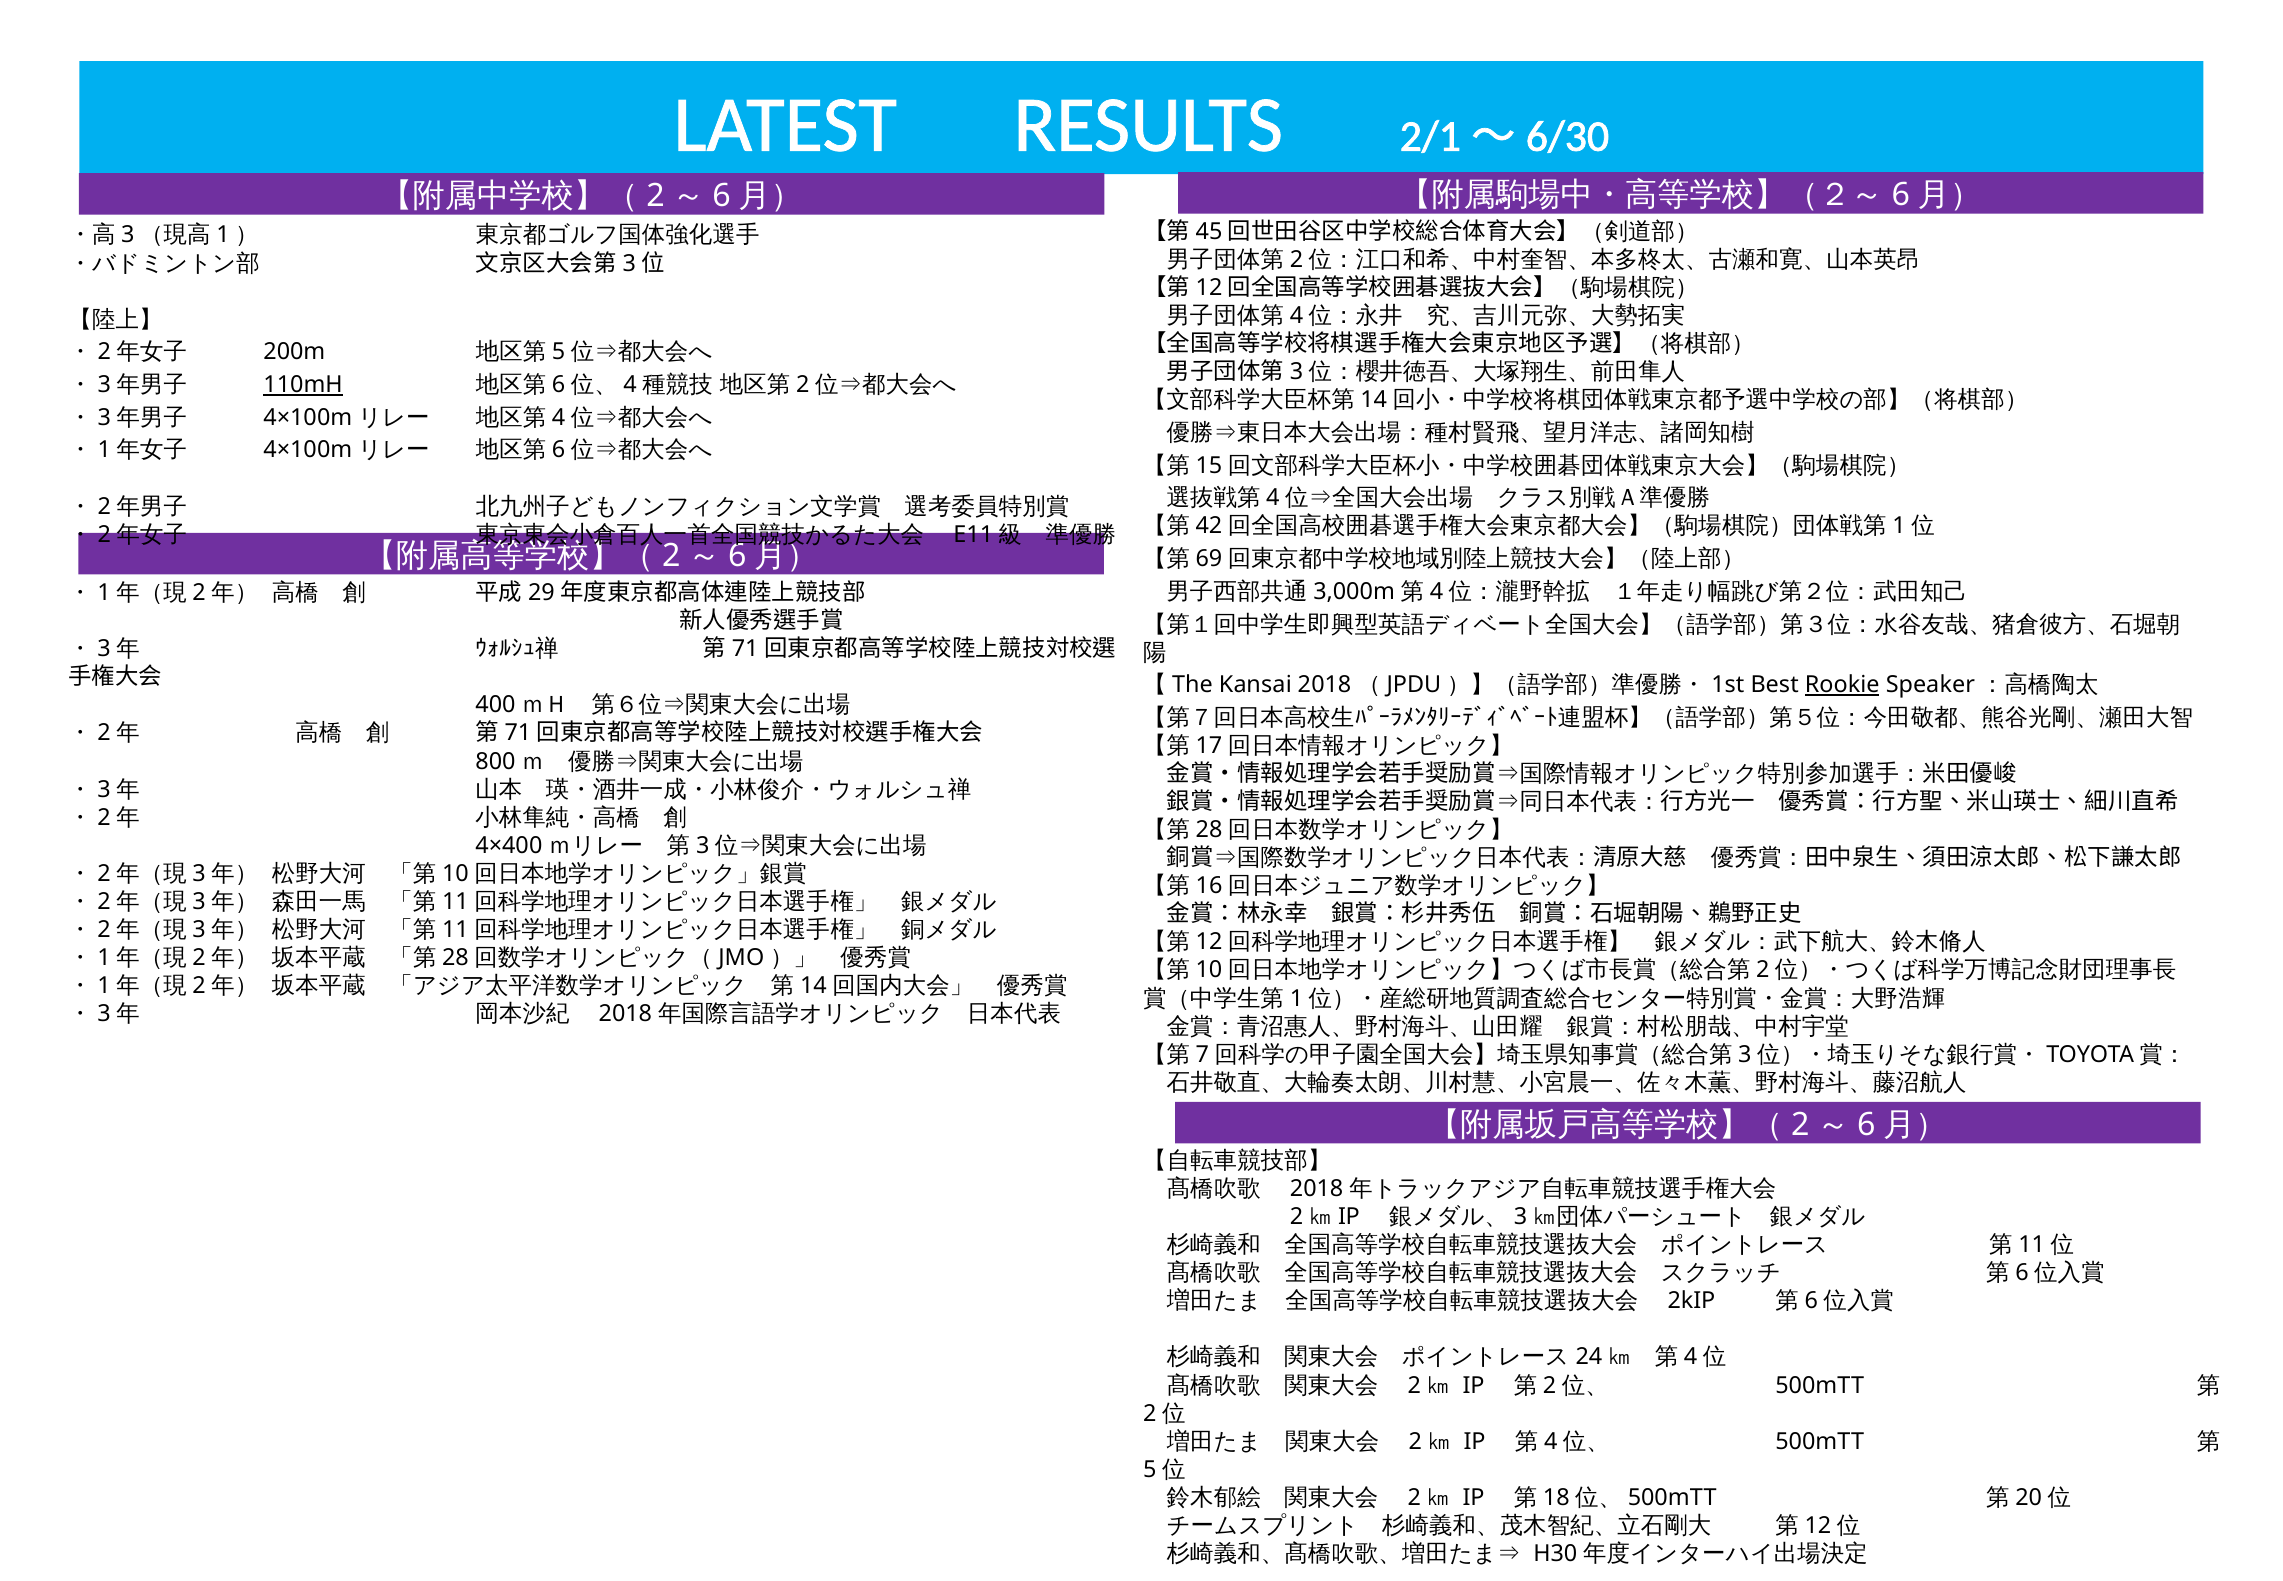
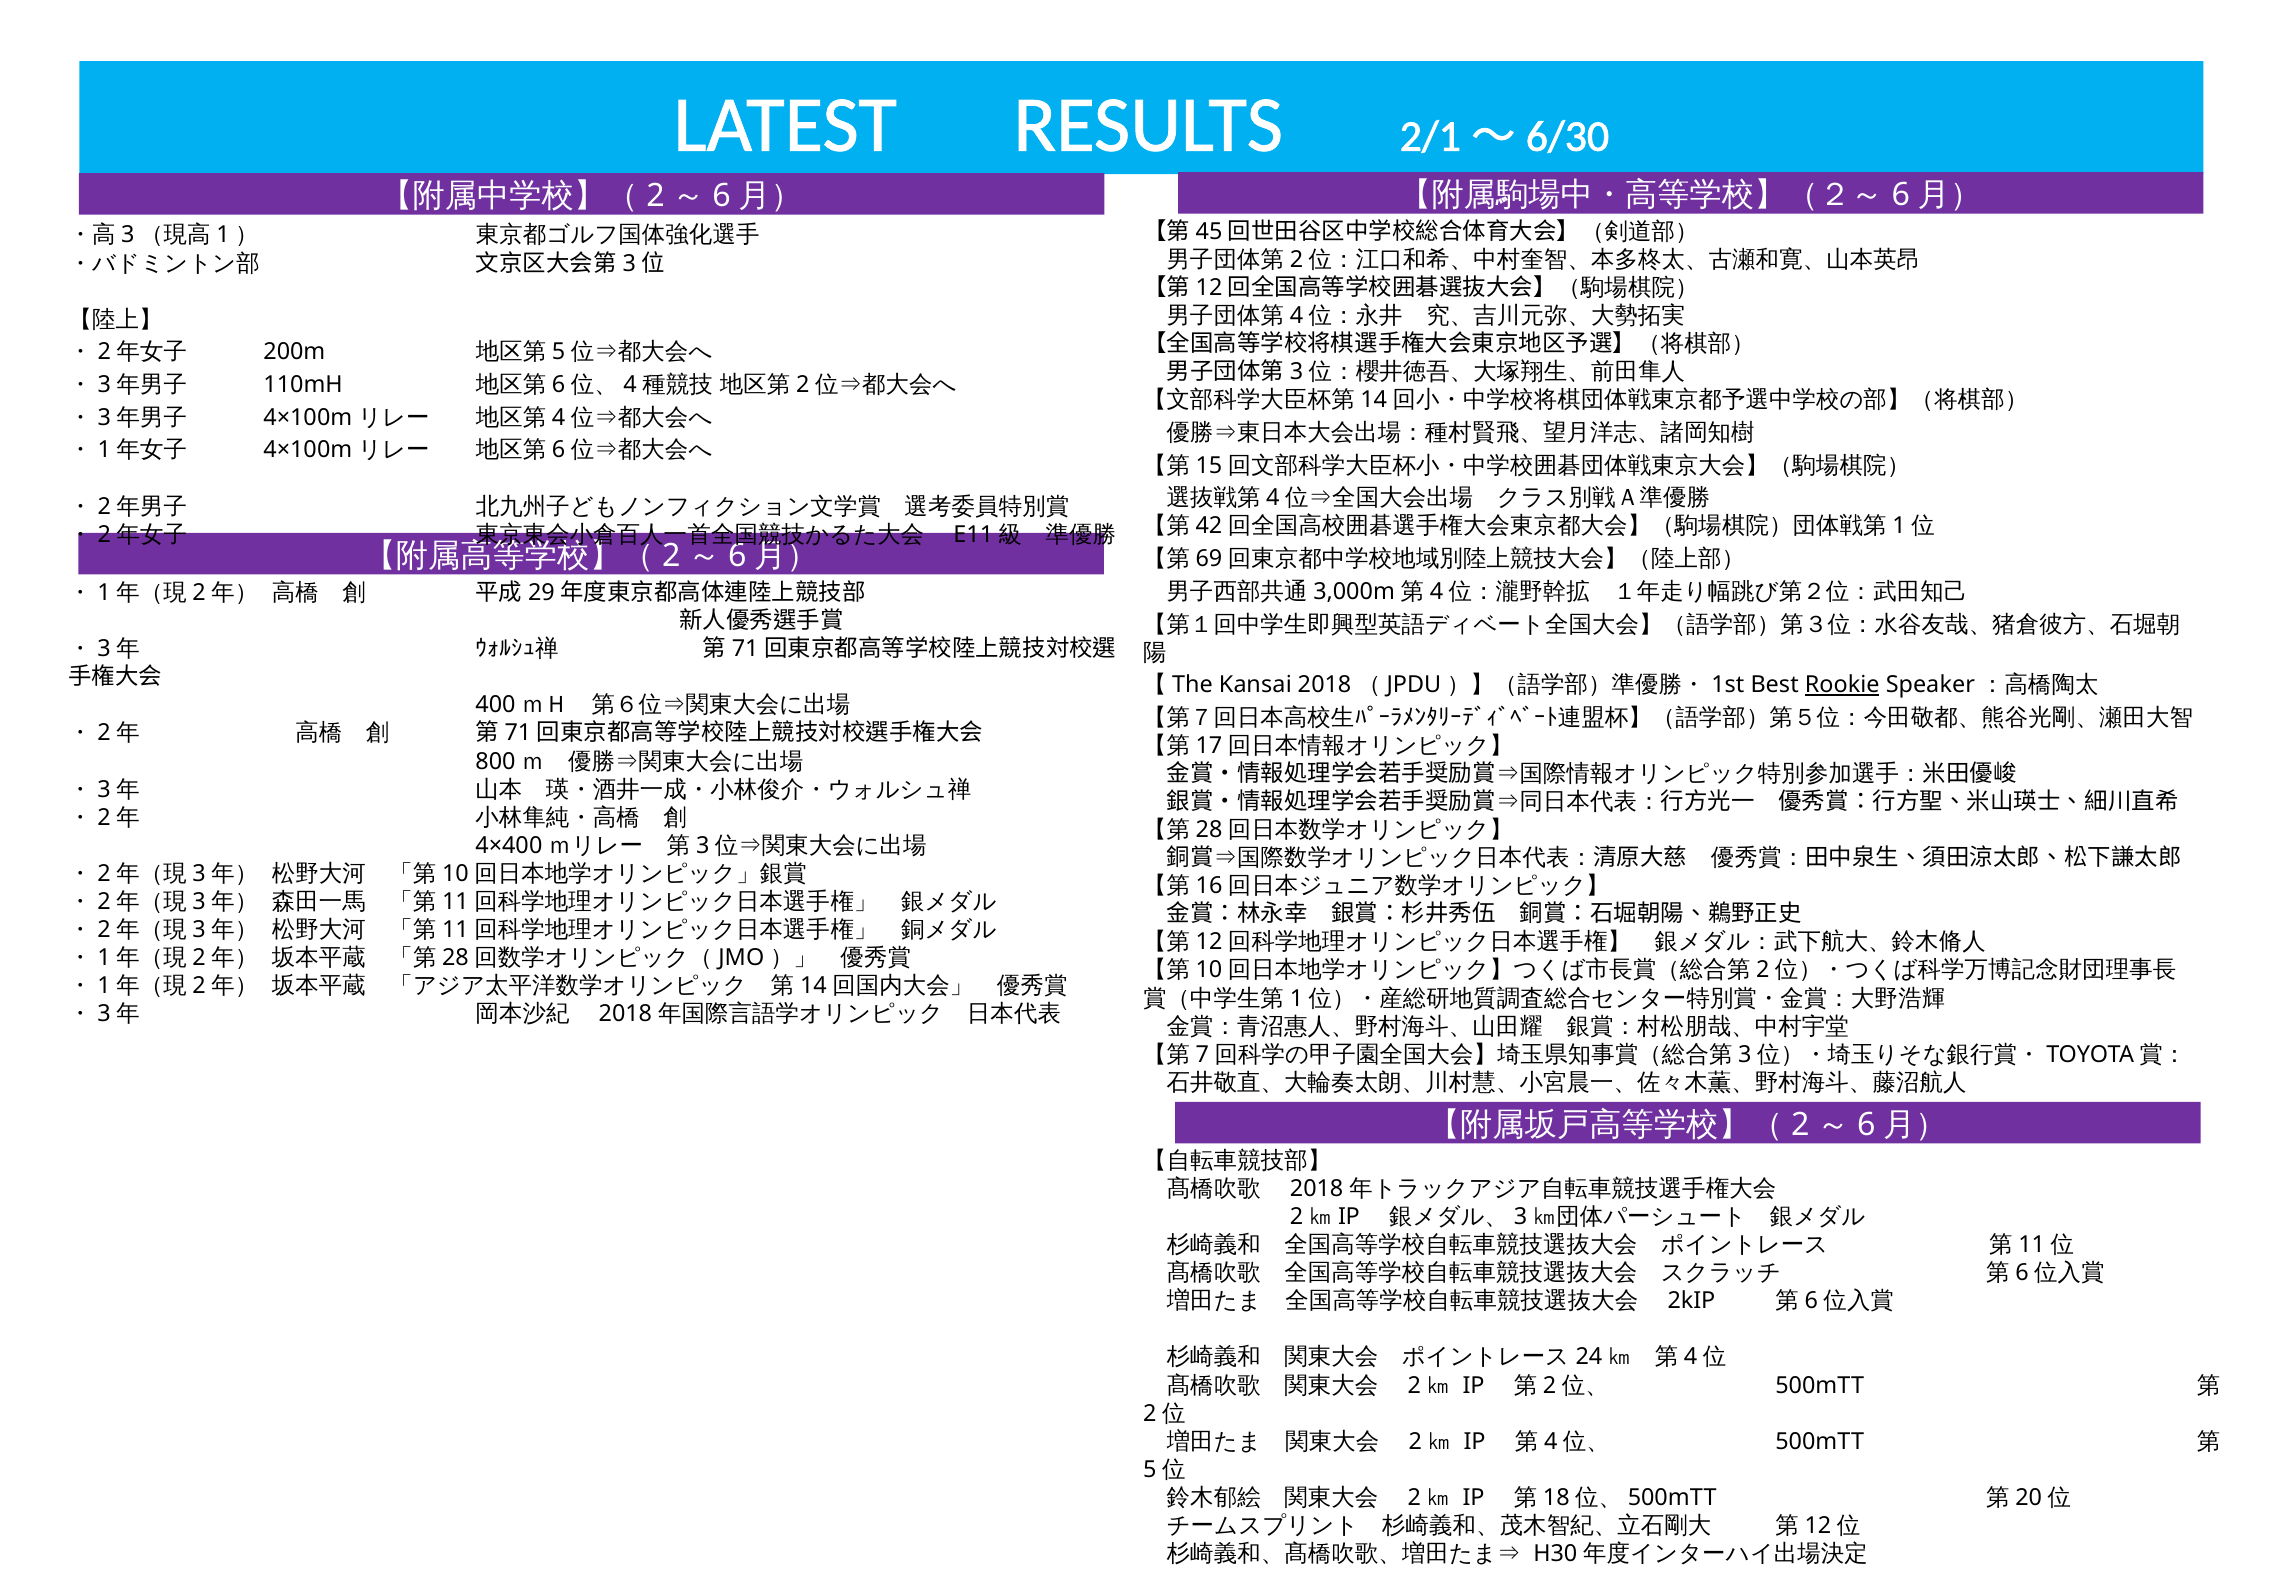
110mH underline: present -> none (303, 385)
